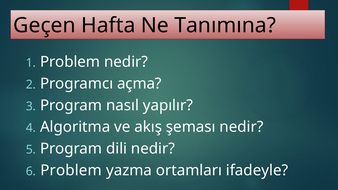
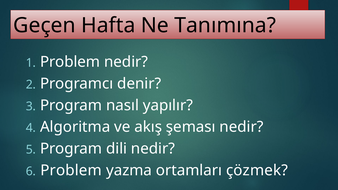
açma: açma -> denir (139, 84)
ifadeyle: ifadeyle -> çözmek (257, 170)
